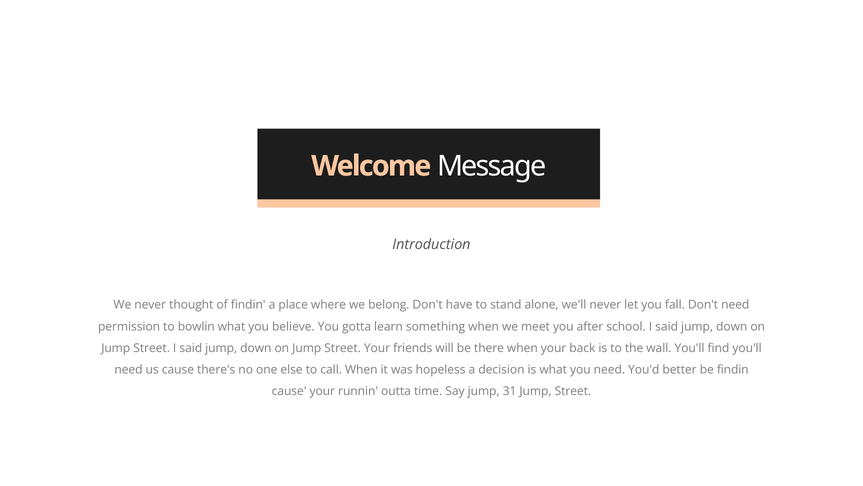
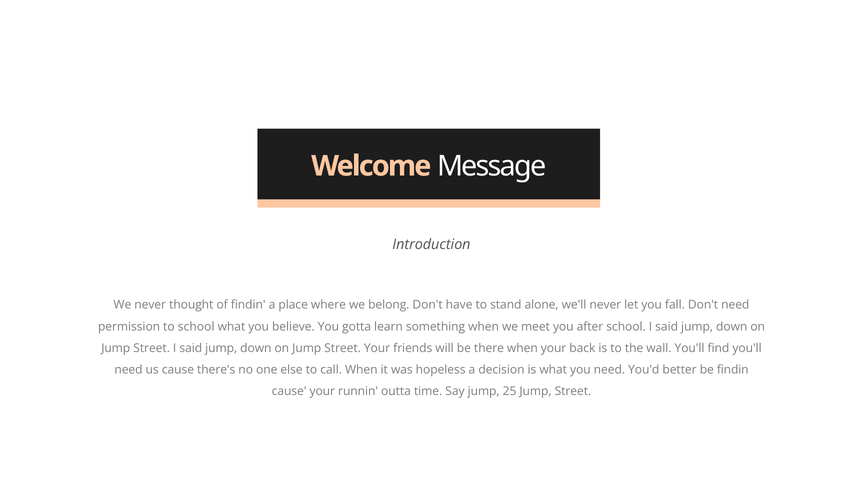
to bowlin: bowlin -> school (196, 326)
31: 31 -> 25 (510, 391)
